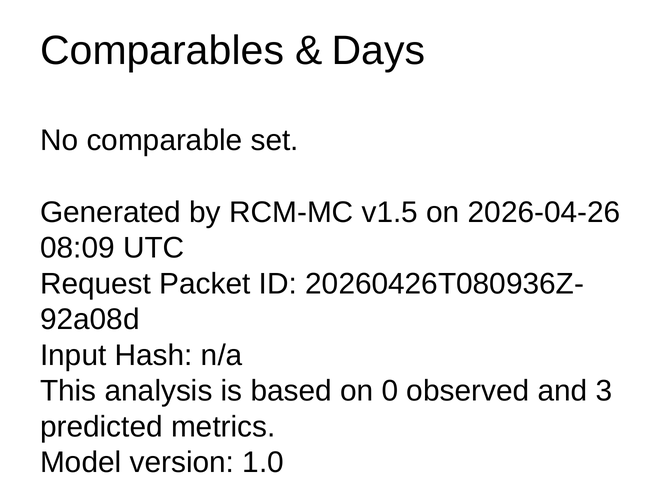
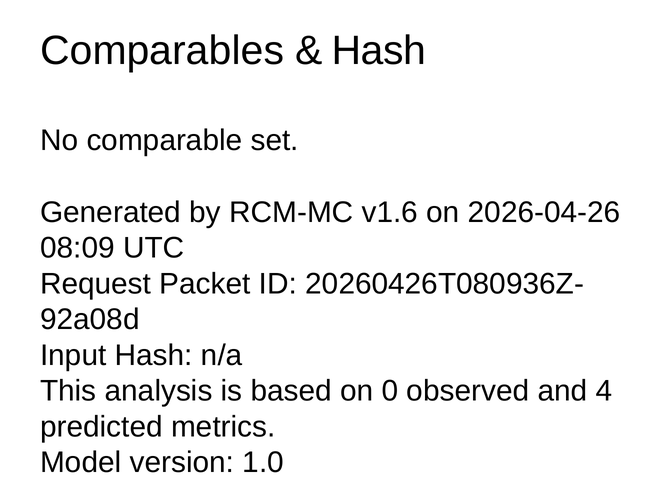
Days: Days -> Hash (379, 51)
v1.5: v1.5 -> v1.6 (390, 212)
3: 3 -> 4 (604, 391)
